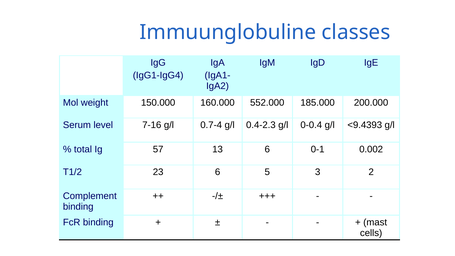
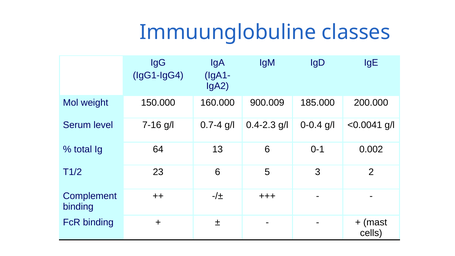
552.000: 552.000 -> 900.009 (267, 103)
<9.4393: <9.4393 -> <0.0041 (365, 125)
57: 57 -> 64 (158, 149)
